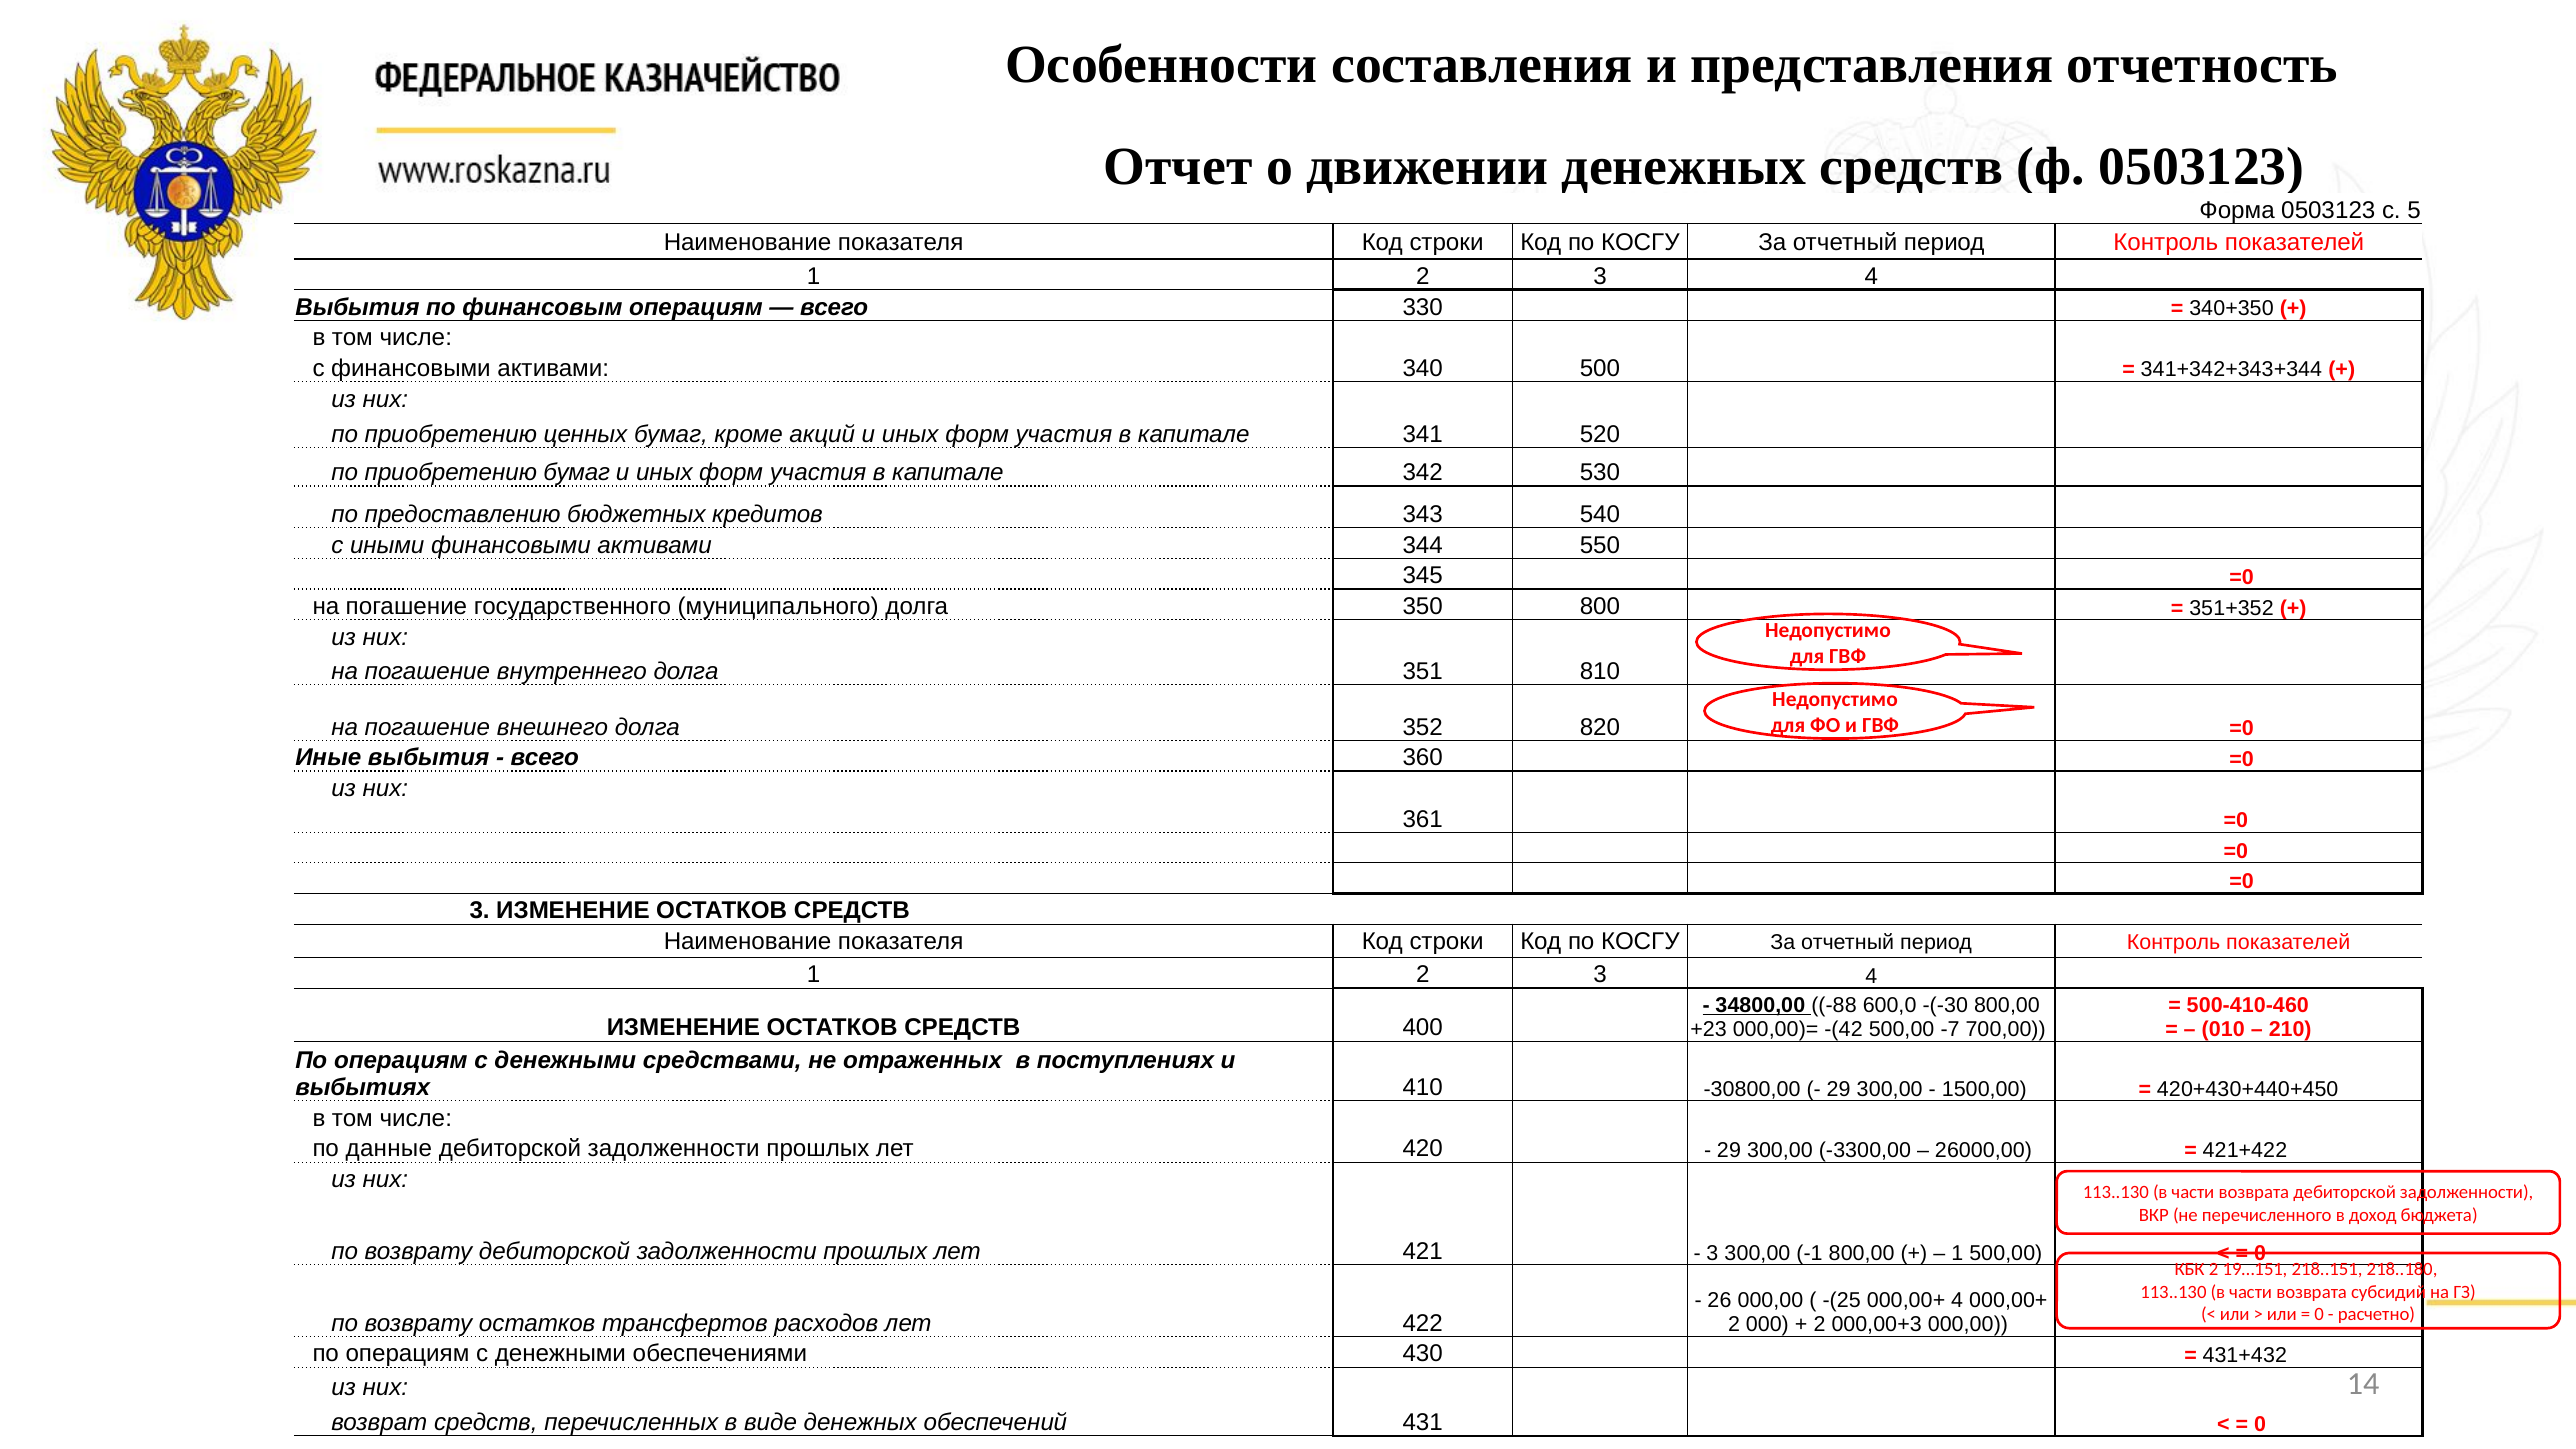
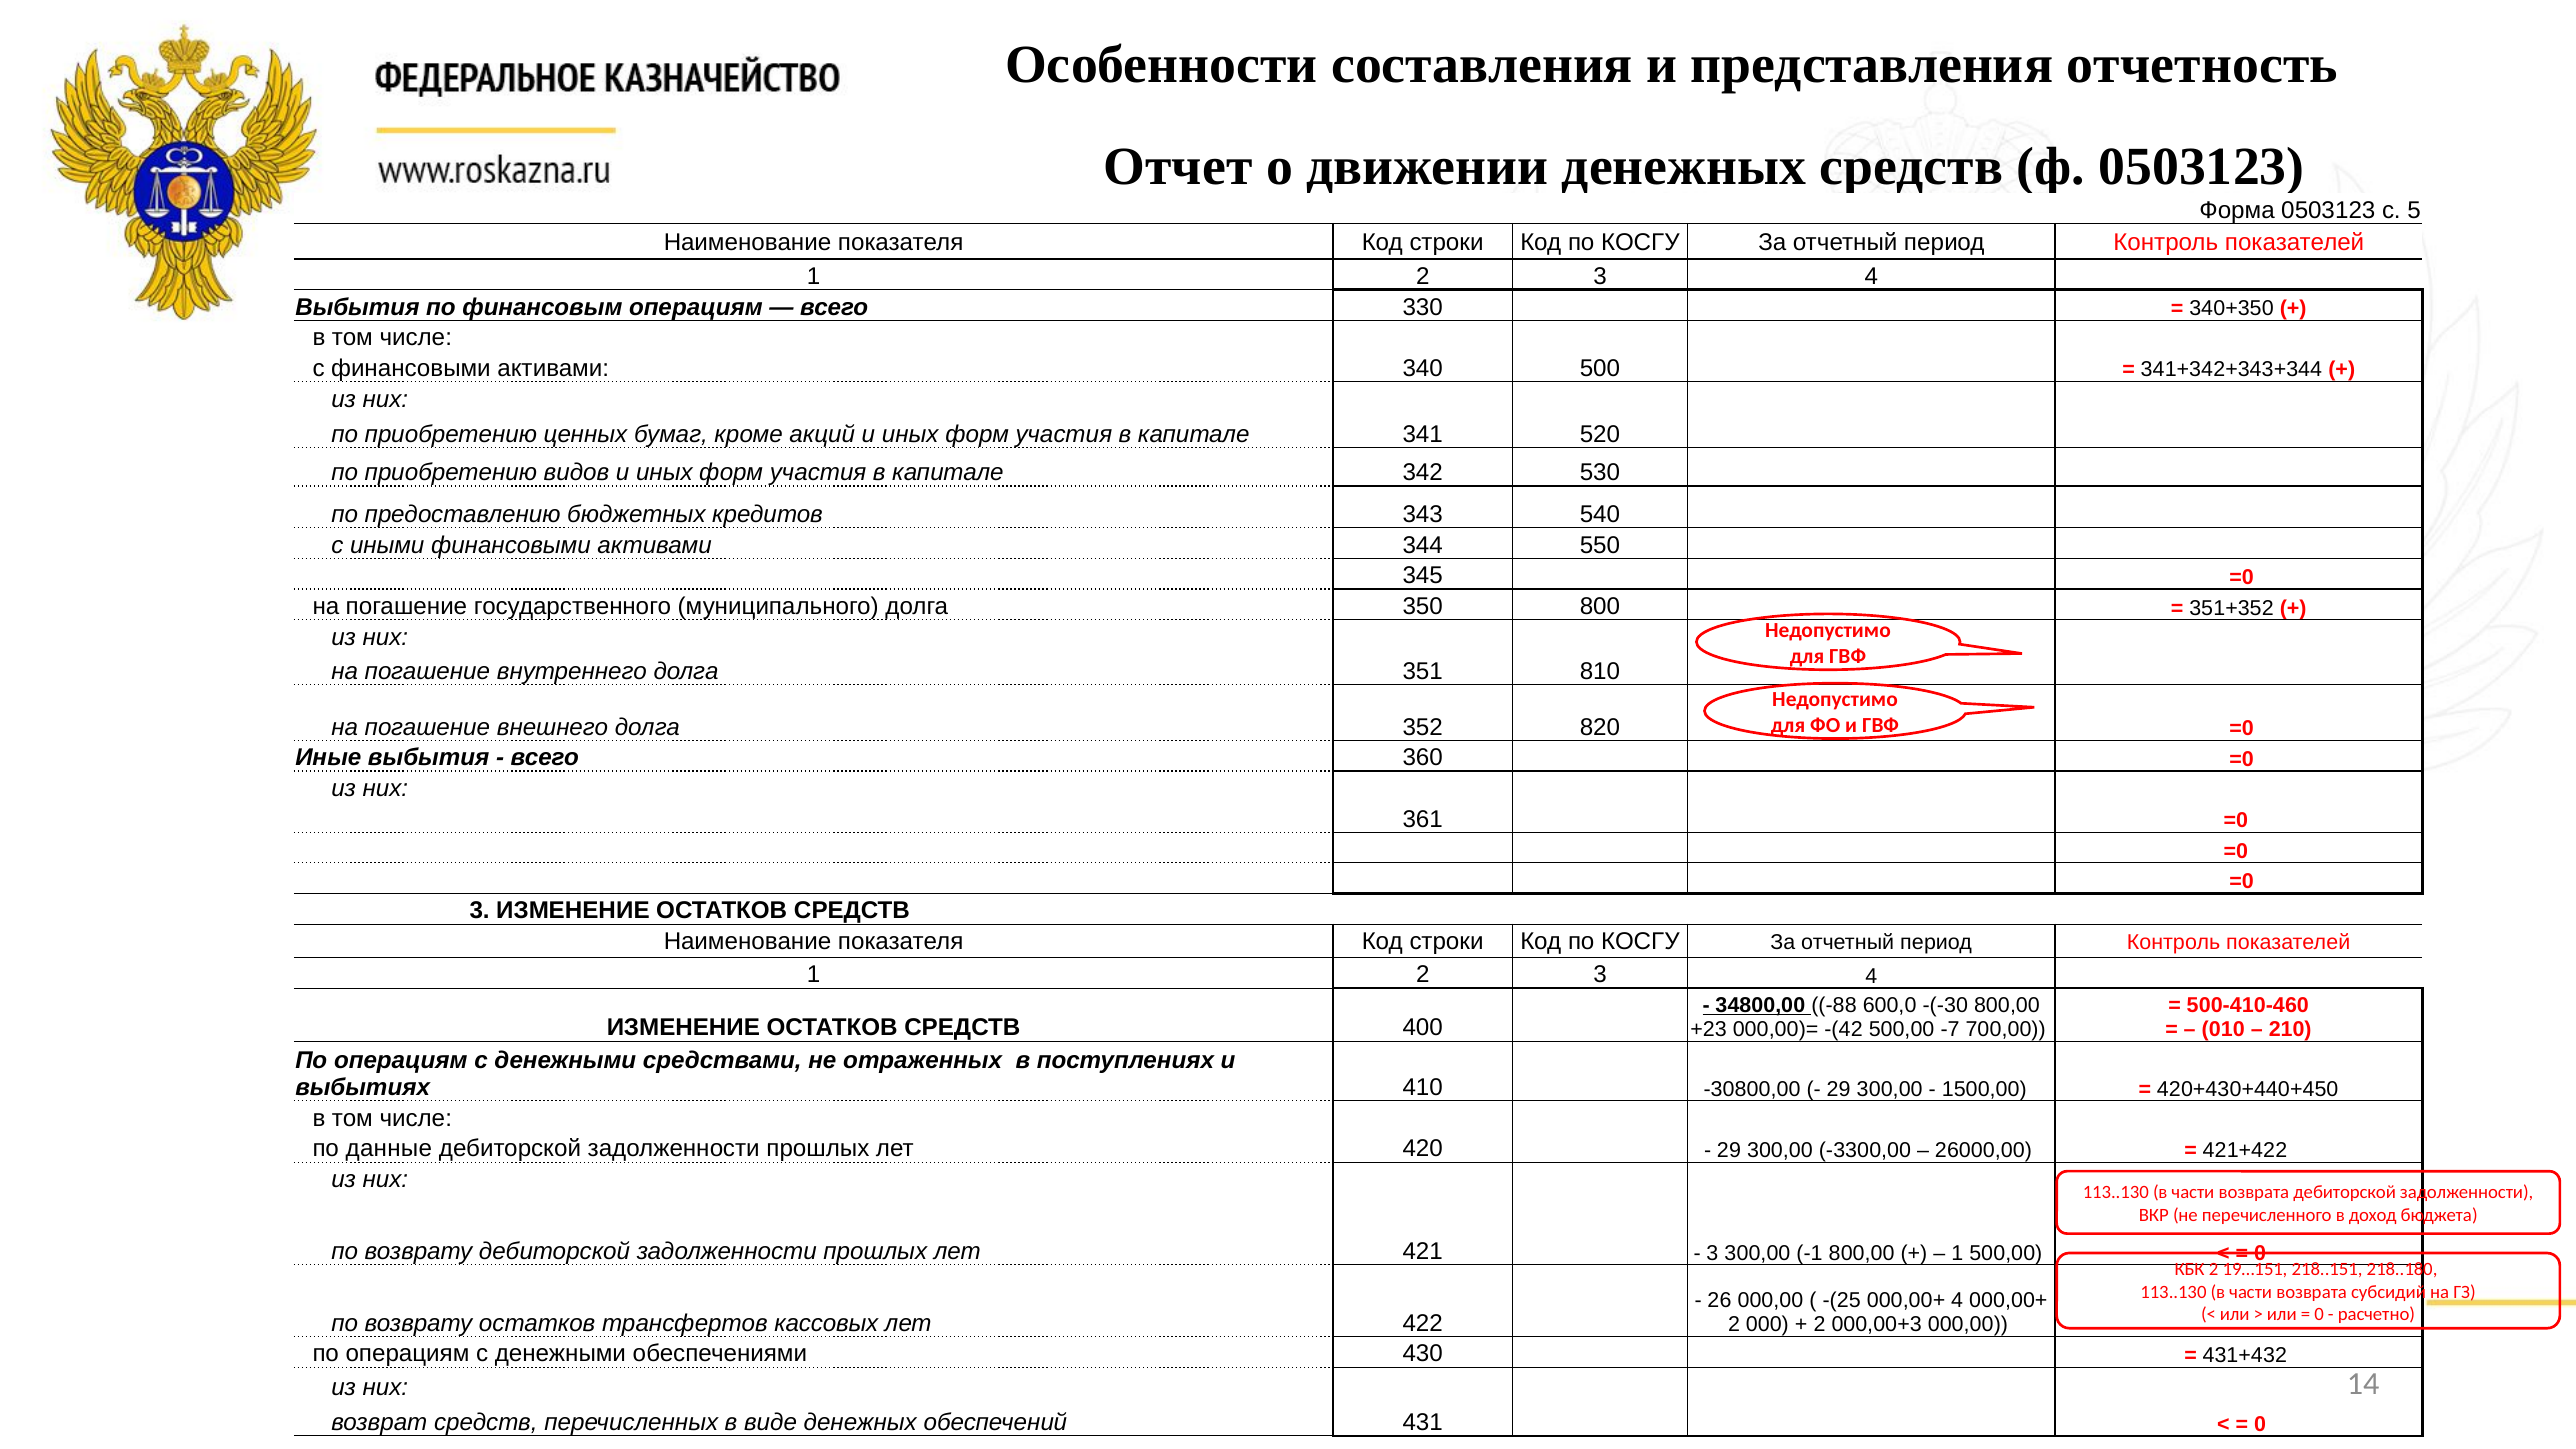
приобретению бумаг: бумаг -> видов (576, 473)
расходов: расходов -> кассовых (826, 1323)
